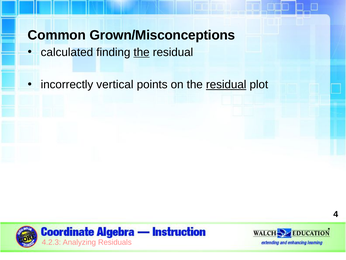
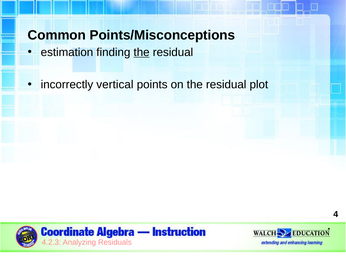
Grown/Misconceptions: Grown/Misconceptions -> Points/Misconceptions (162, 35)
calculated: calculated -> estimation (67, 52)
residual underline: present -> none (226, 84)
